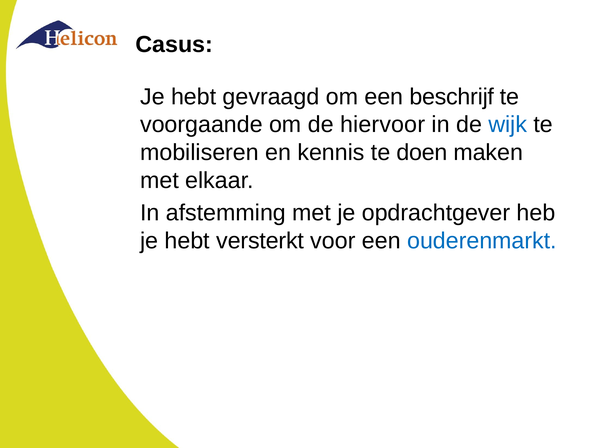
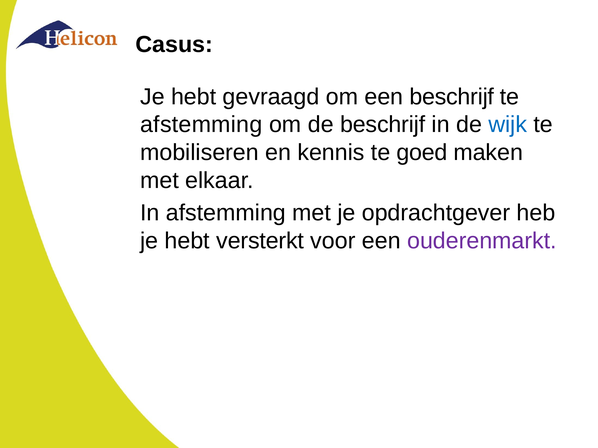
voorgaande: voorgaande -> afstemming (201, 125)
de hiervoor: hiervoor -> beschrijf (383, 125)
doen: doen -> goed (422, 153)
ouderenmarkt colour: blue -> purple (482, 241)
